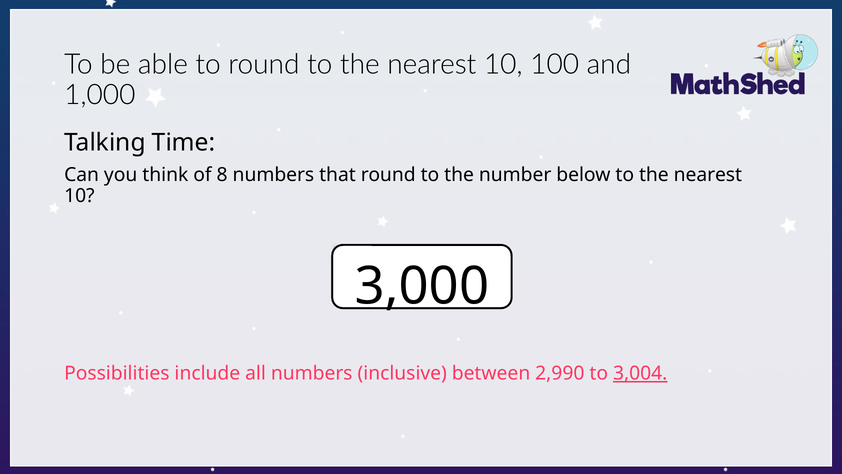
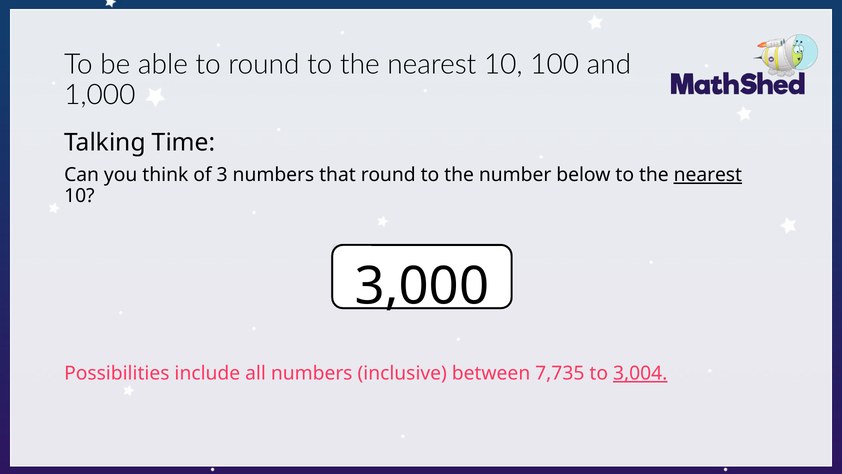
8: 8 -> 3 (222, 175)
nearest underline: none -> present (708, 175)
2,990: 2,990 -> 7,735 (560, 373)
